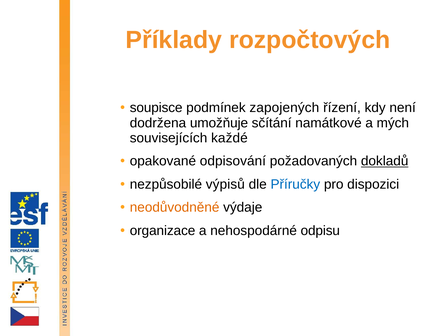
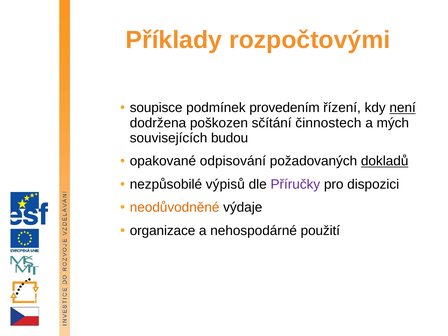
rozpočtových: rozpočtových -> rozpočtovými (310, 40)
zapojených: zapojených -> provedením (285, 108)
není underline: none -> present (403, 108)
umožňuje: umožňuje -> poškozen (219, 123)
namátkové: namátkové -> činnostech (328, 123)
každé: každé -> budou (230, 138)
Příručky colour: blue -> purple (295, 184)
odpisu: odpisu -> použití (320, 231)
